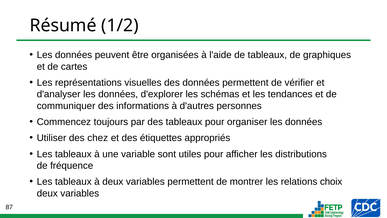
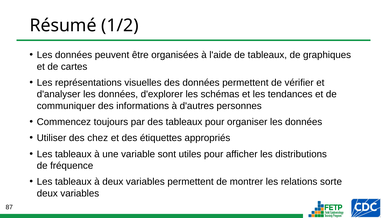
choix: choix -> sorte (331, 182)
